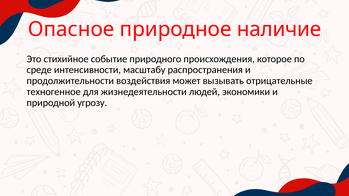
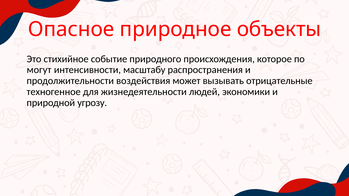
наличие: наличие -> объекты (279, 29)
среде: среде -> могут (39, 70)
